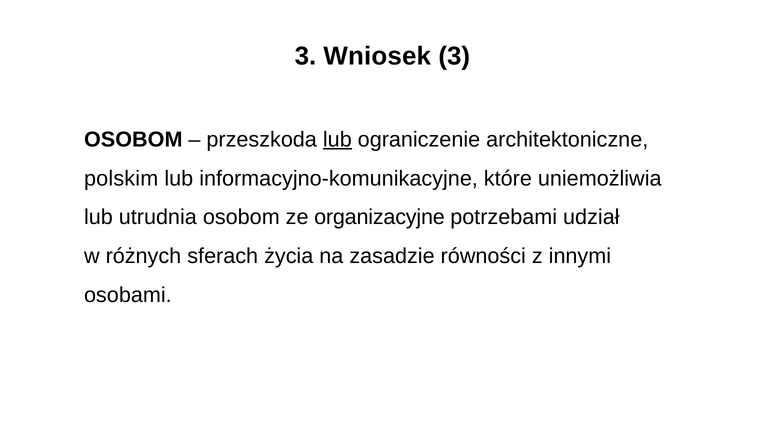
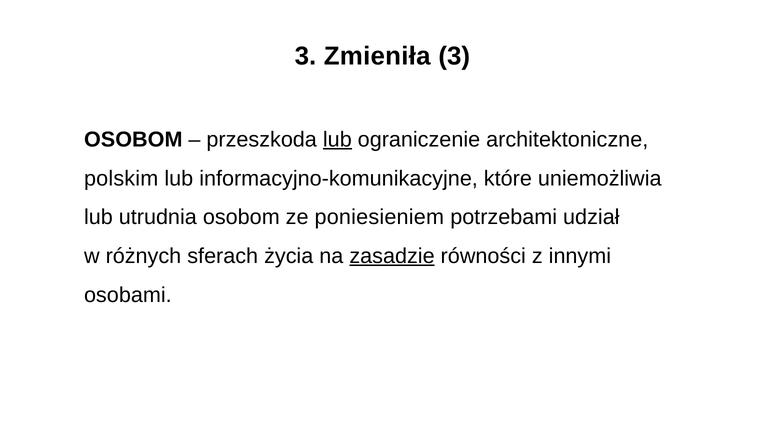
Wniosek: Wniosek -> Zmieniła (377, 56)
organizacyjne: organizacyjne -> poniesieniem (379, 217)
zasadzie underline: none -> present (392, 256)
